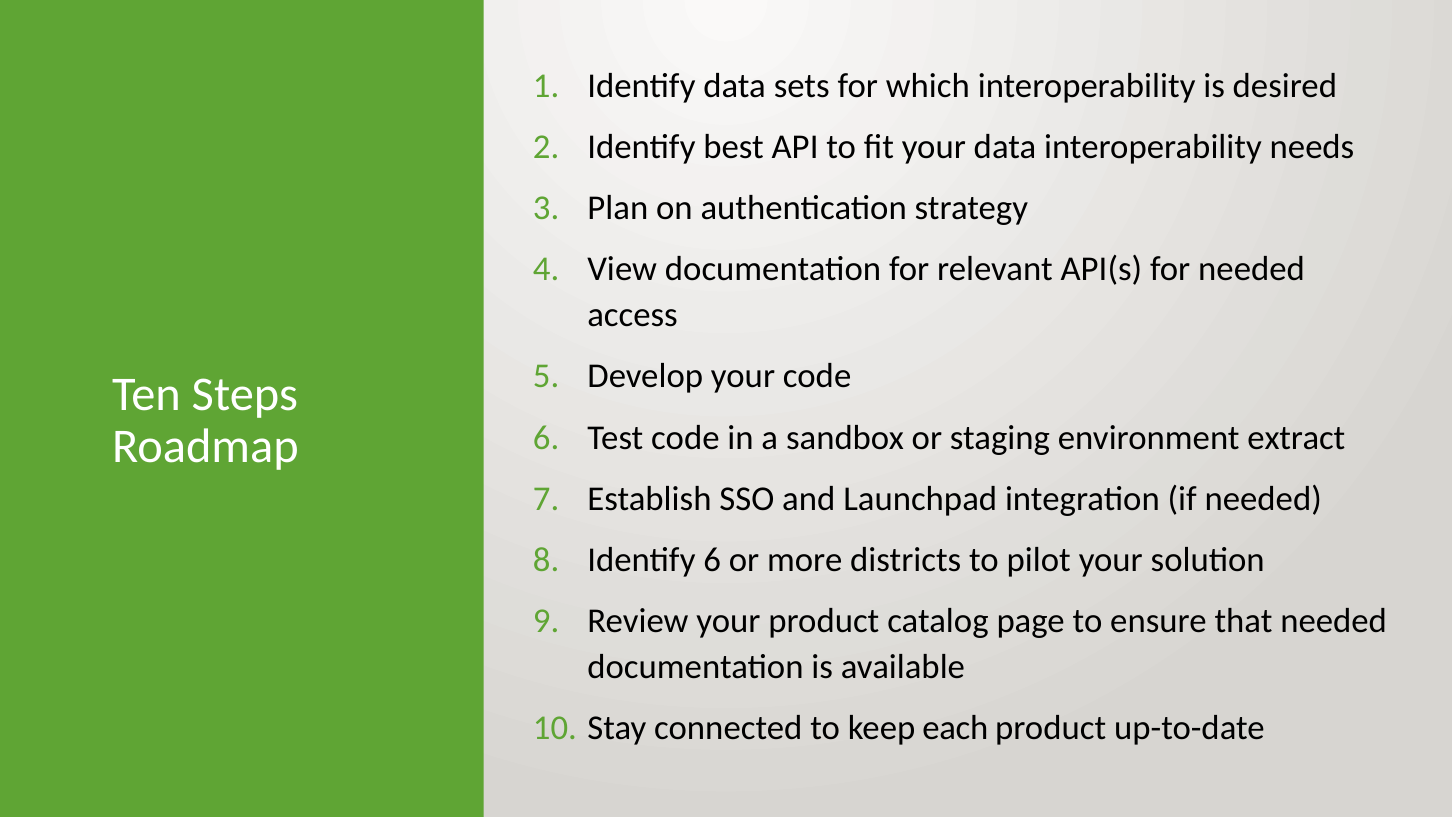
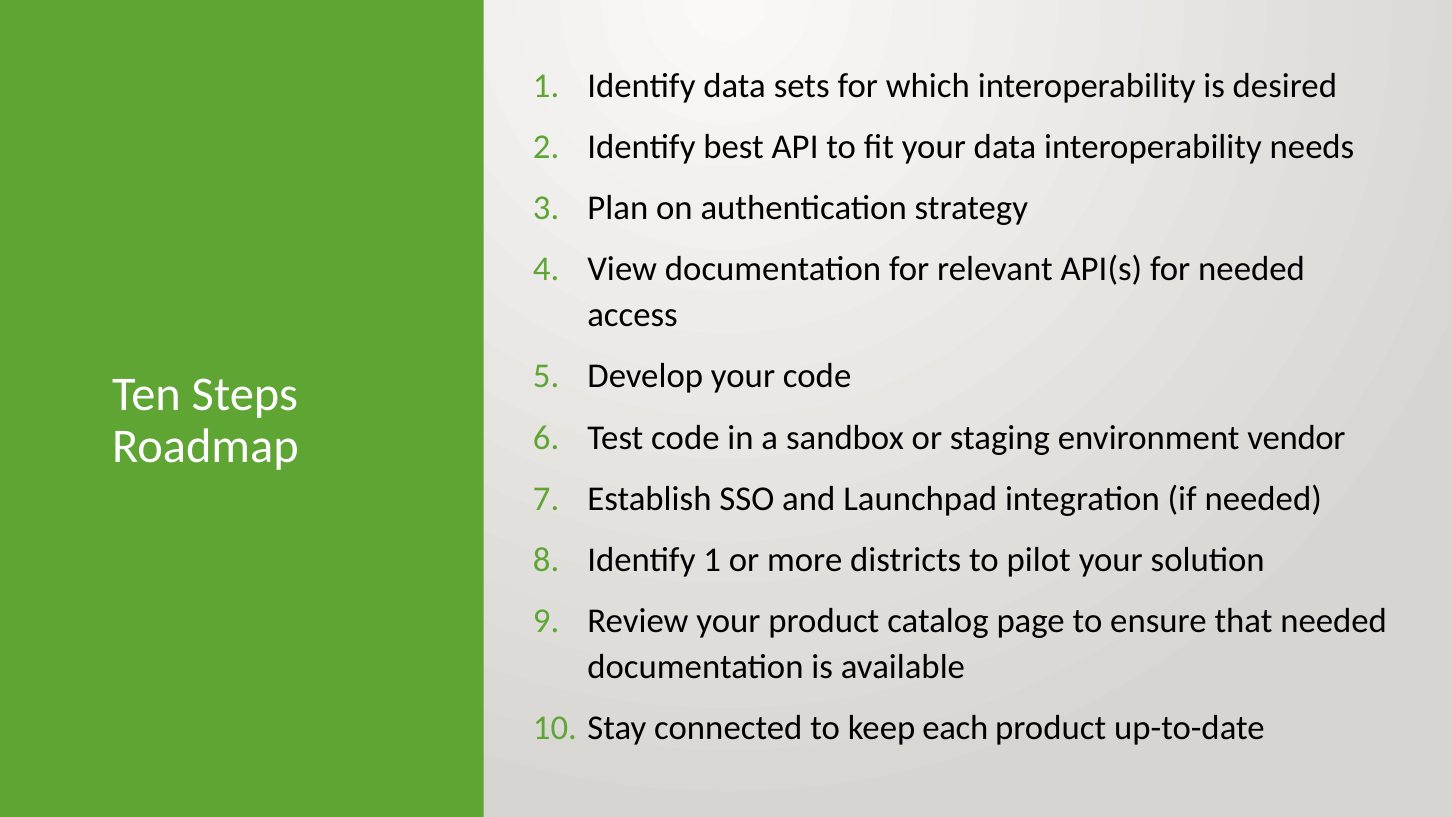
extract: extract -> vendor (1296, 437)
Identify 6: 6 -> 1 (712, 560)
